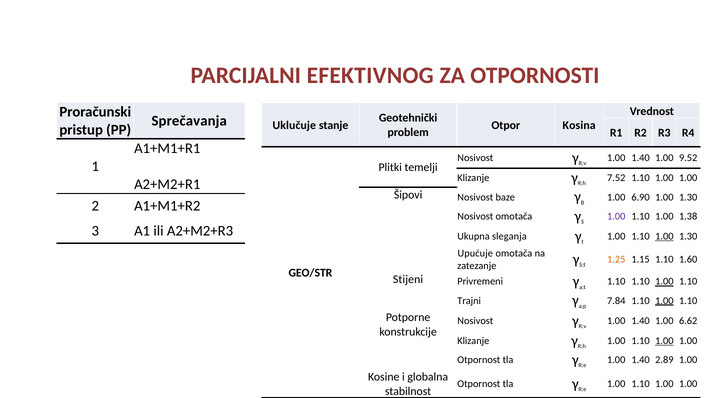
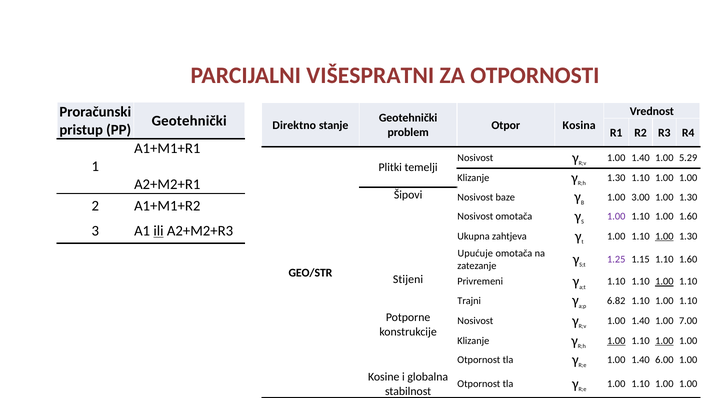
EFEKTIVNOG: EFEKTIVNOG -> VIŠESPRATNI (370, 75)
Sprečavanja: Sprečavanja -> Geotehnički (189, 121)
Uklučuje: Uklučuje -> Direktno (294, 125)
9.52: 9.52 -> 5.29 (688, 158)
7.52: 7.52 -> 1.30 (616, 178)
6.90: 6.90 -> 3.00 (641, 197)
1.00 1.38: 1.38 -> 1.60 (688, 216)
ili underline: none -> present (159, 231)
sleganja: sleganja -> zahtjeva (509, 236)
1.25 colour: orange -> purple (616, 259)
7.84: 7.84 -> 6.82 (616, 300)
1.00 underline: present -> none (664, 300)
6.62: 6.62 -> 7.00 (688, 320)
1.00 underline: none -> present (616, 341)
2.89: 2.89 -> 6.00 (664, 360)
